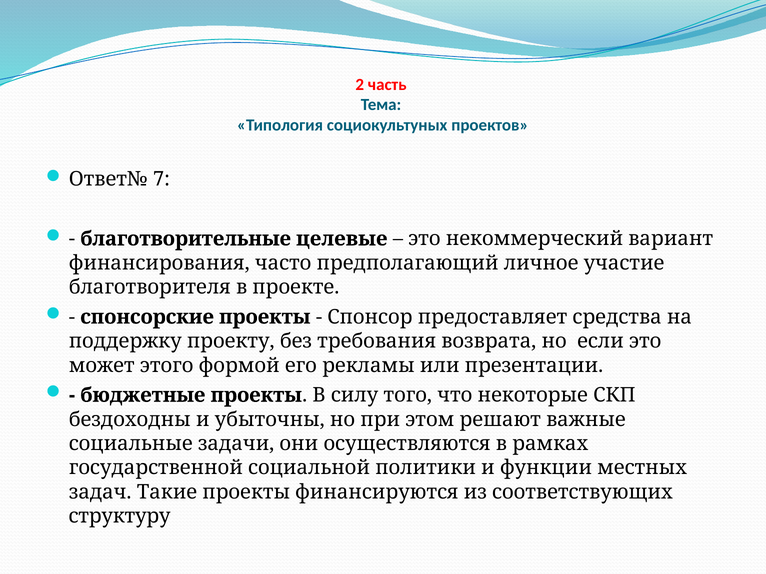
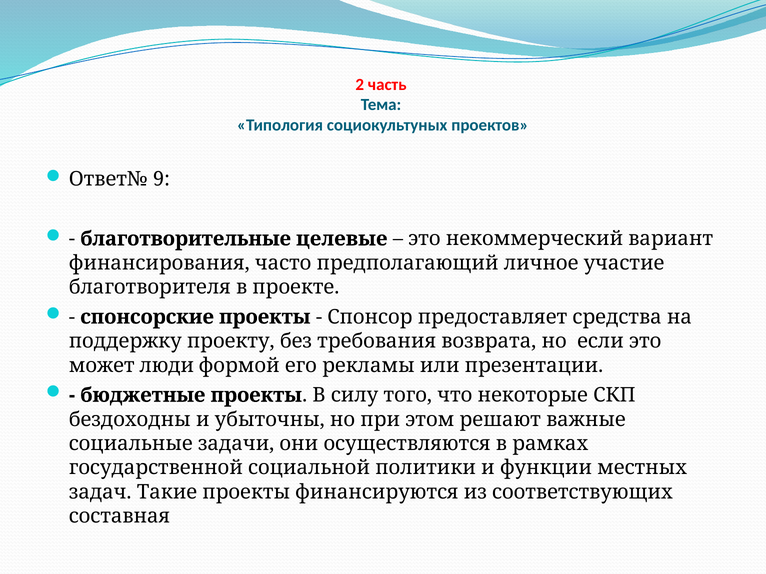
7: 7 -> 9 (161, 179)
этого: этого -> люди (167, 366)
структуру: структуру -> составная (119, 517)
